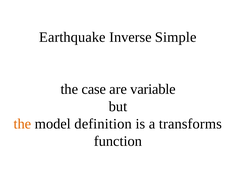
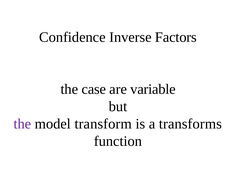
Earthquake: Earthquake -> Confidence (72, 37)
Simple: Simple -> Factors (176, 37)
the colour: orange -> purple (22, 124)
definition: definition -> transform (103, 124)
